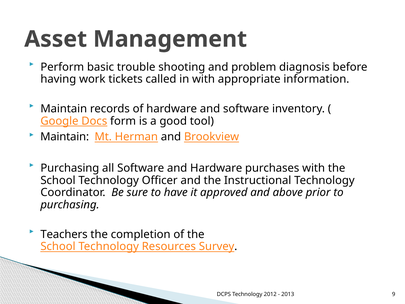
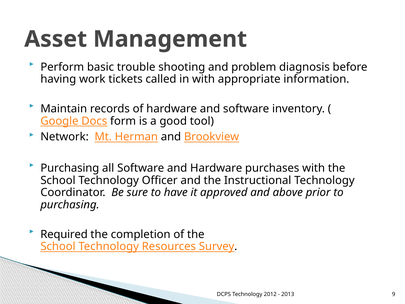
Maintain: Maintain -> Network (65, 137)
Teachers: Teachers -> Required (64, 234)
